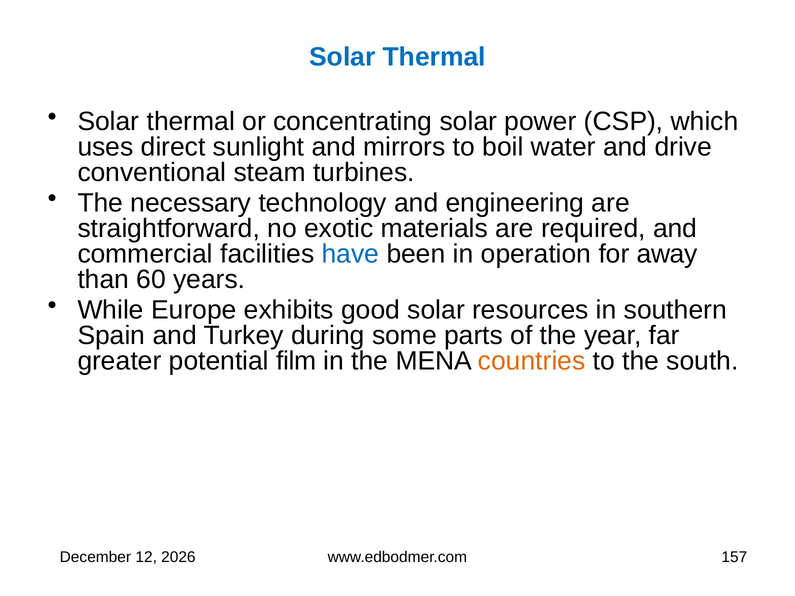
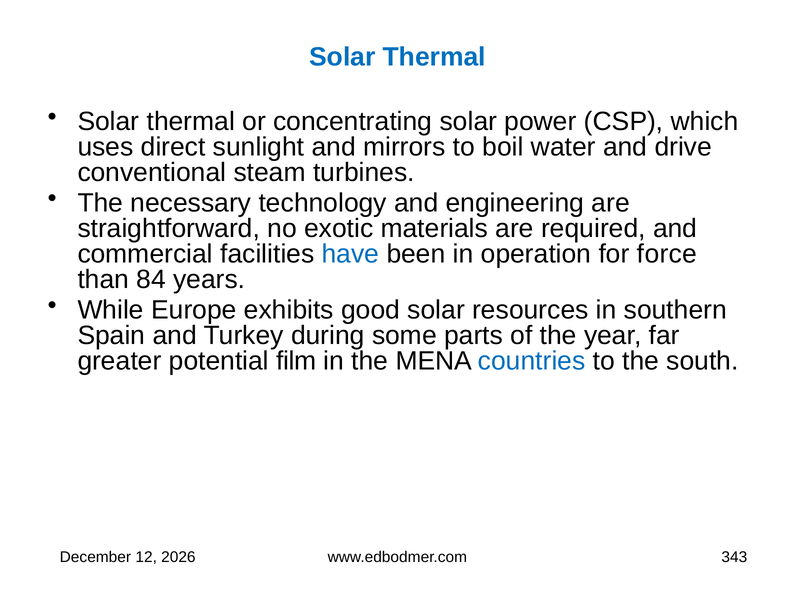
away: away -> force (667, 254)
60: 60 -> 84 (151, 280)
countries colour: orange -> blue (532, 361)
157: 157 -> 343 (734, 557)
